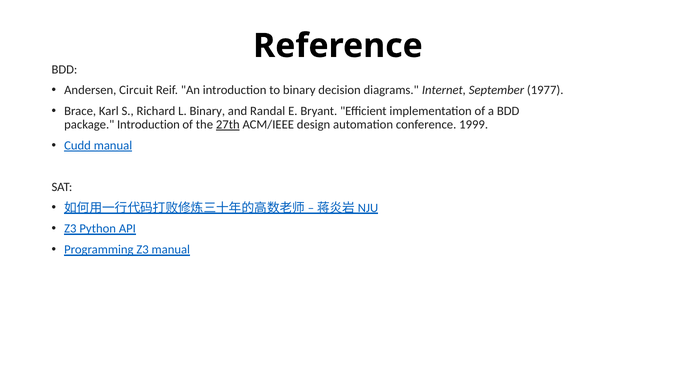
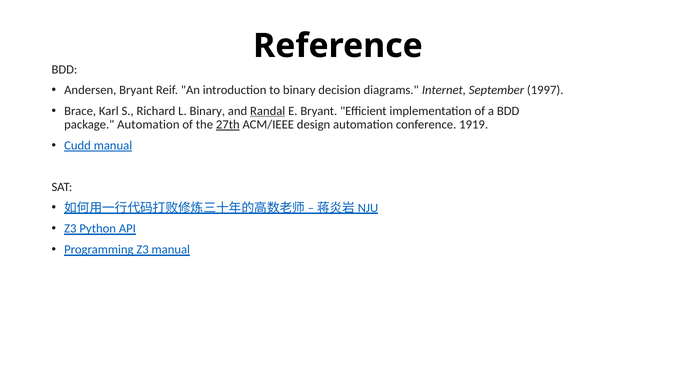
Andersen Circuit: Circuit -> Bryant (136, 90)
1977: 1977 -> 1997 (545, 90)
Randal underline: none -> present (268, 111)
package Introduction: Introduction -> Automation (148, 125)
1999: 1999 -> 1919 (474, 125)
